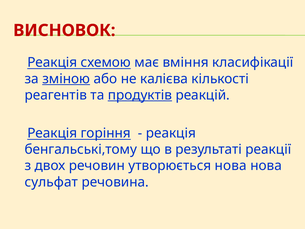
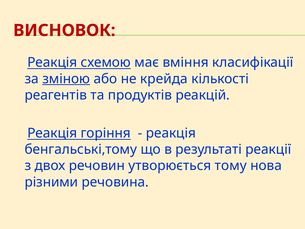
калієва: калієва -> крейда (164, 79)
продуктів underline: present -> none (140, 95)
утворюється нова: нова -> тому (231, 166)
сульфат: сульфат -> різними (51, 182)
